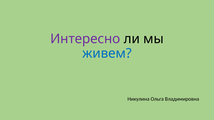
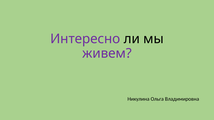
живем colour: blue -> purple (107, 53)
